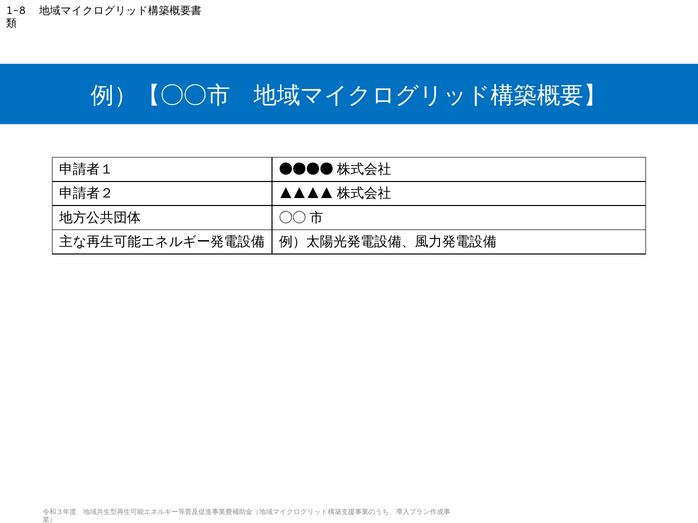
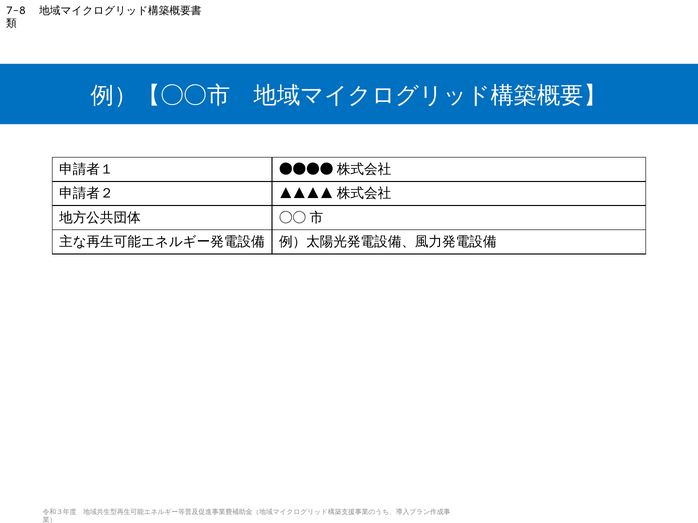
1-8: 1-8 -> 7-8 (16, 11)
